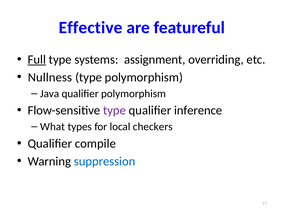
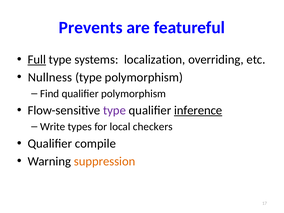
Effective: Effective -> Prevents (91, 27)
assignment: assignment -> localization (155, 60)
Java: Java -> Find (50, 94)
inference underline: none -> present (198, 110)
What: What -> Write (53, 127)
suppression colour: blue -> orange (105, 161)
